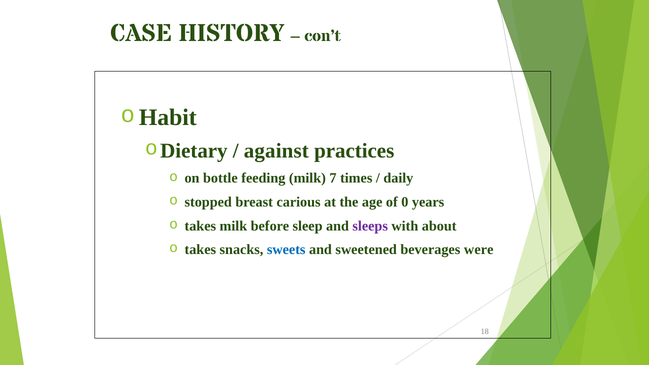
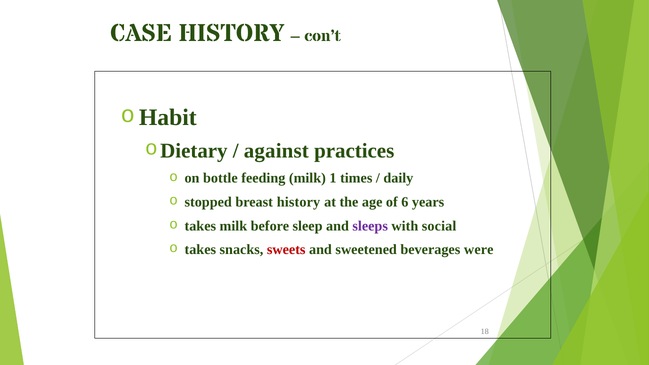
7: 7 -> 1 (333, 178)
breast carious: carious -> history (298, 202)
0: 0 -> 6 (405, 202)
about: about -> social (439, 226)
sweets colour: blue -> red (286, 250)
